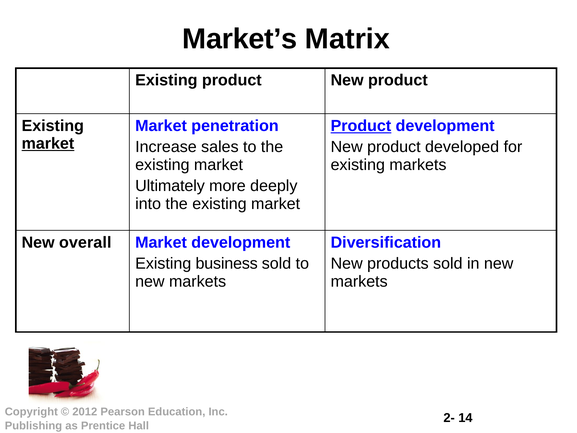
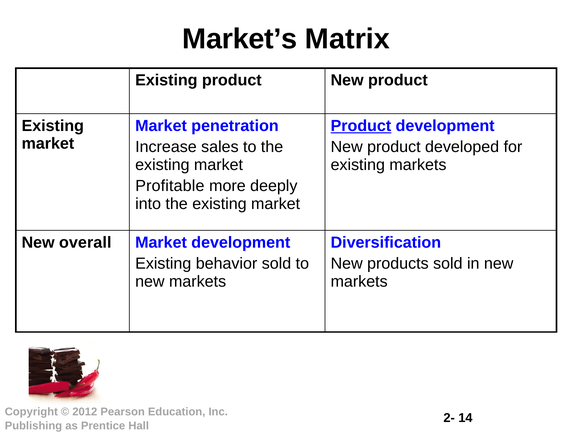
market underline: present -> none (48, 144)
Ultimately: Ultimately -> Profitable (170, 186)
business: business -> behavior (227, 263)
